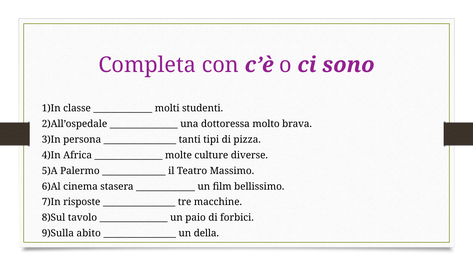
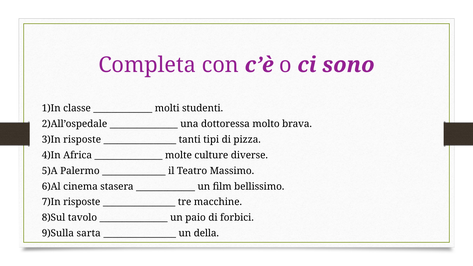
persona: persona -> risposte (82, 140)
abito: abito -> sarta (89, 233)
